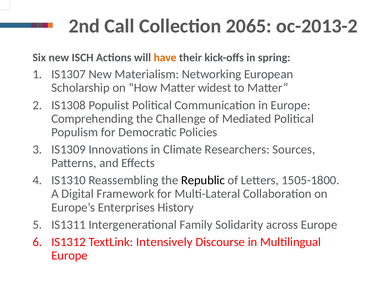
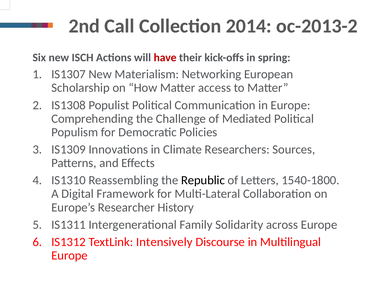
2065: 2065 -> 2014 (249, 26)
have colour: orange -> red (165, 58)
widest: widest -> access (215, 88)
1505-1800: 1505-1800 -> 1540-1800 (311, 181)
Enterprises: Enterprises -> Researcher (126, 208)
